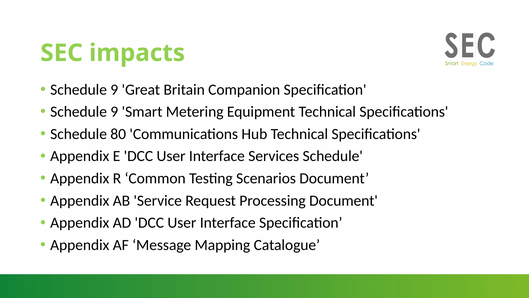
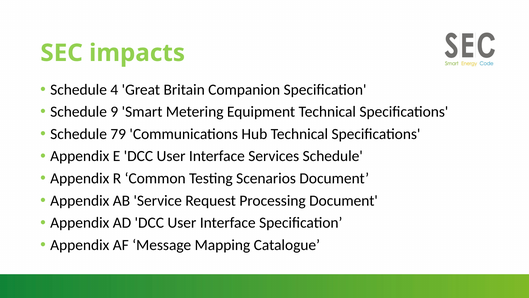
9: 9 -> 4 (114, 89)
80: 80 -> 79 (118, 134)
